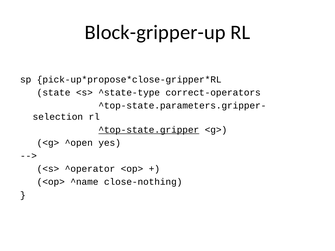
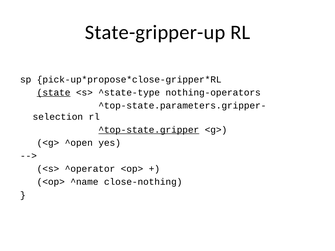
Block-gripper-up: Block-gripper-up -> State-gripper-up (155, 32)
state underline: none -> present (54, 93)
correct-operators: correct-operators -> nothing-operators (213, 93)
